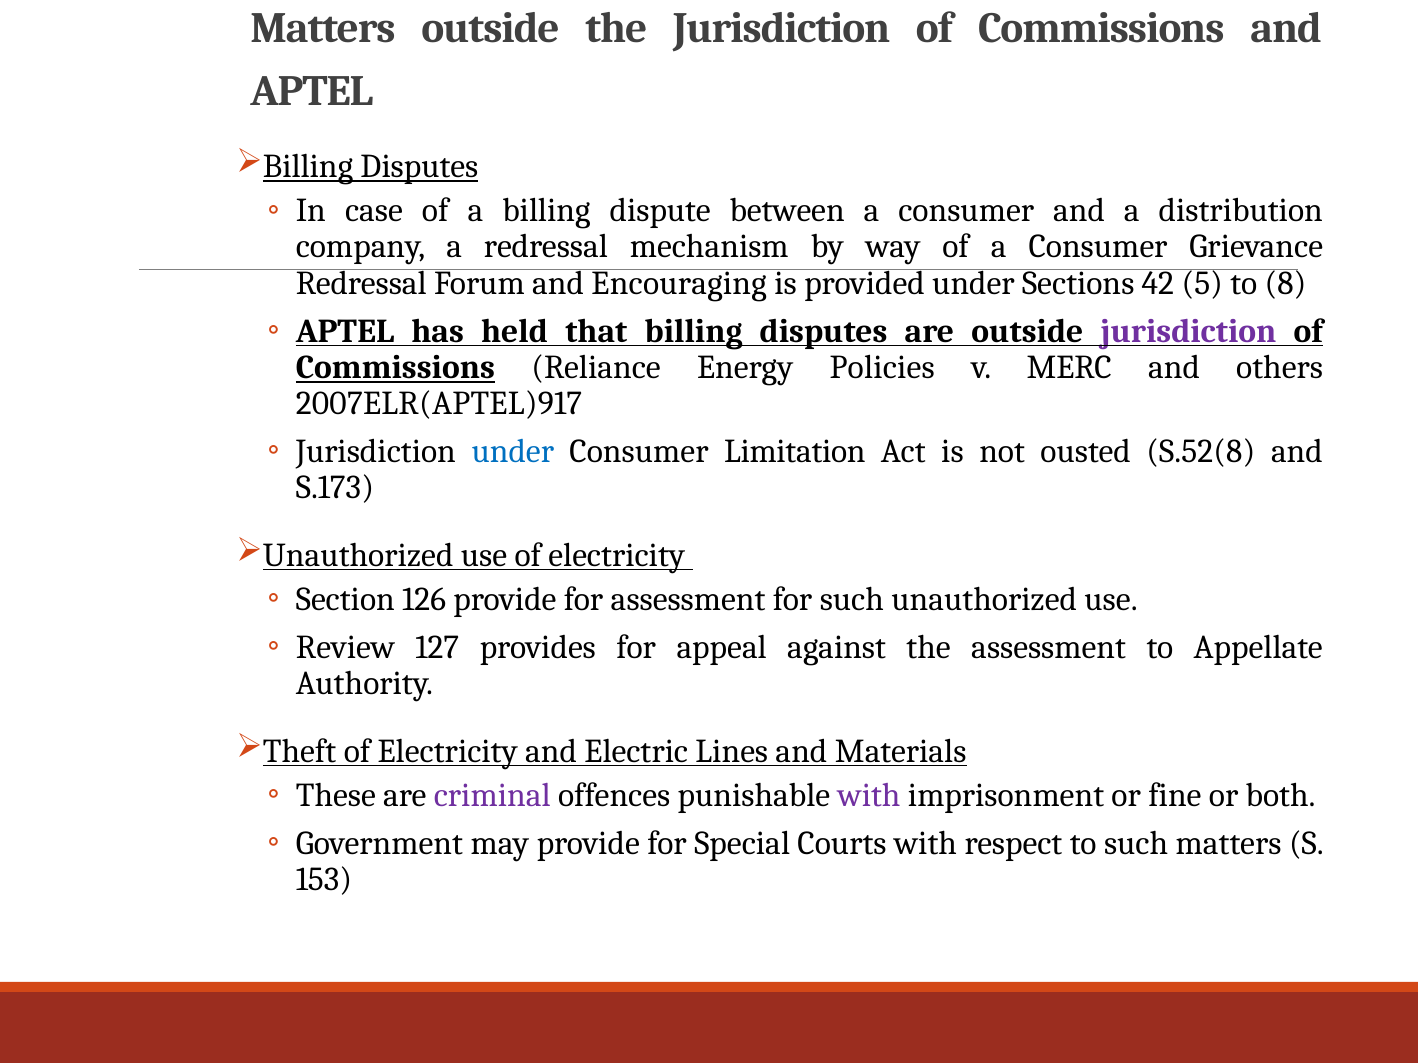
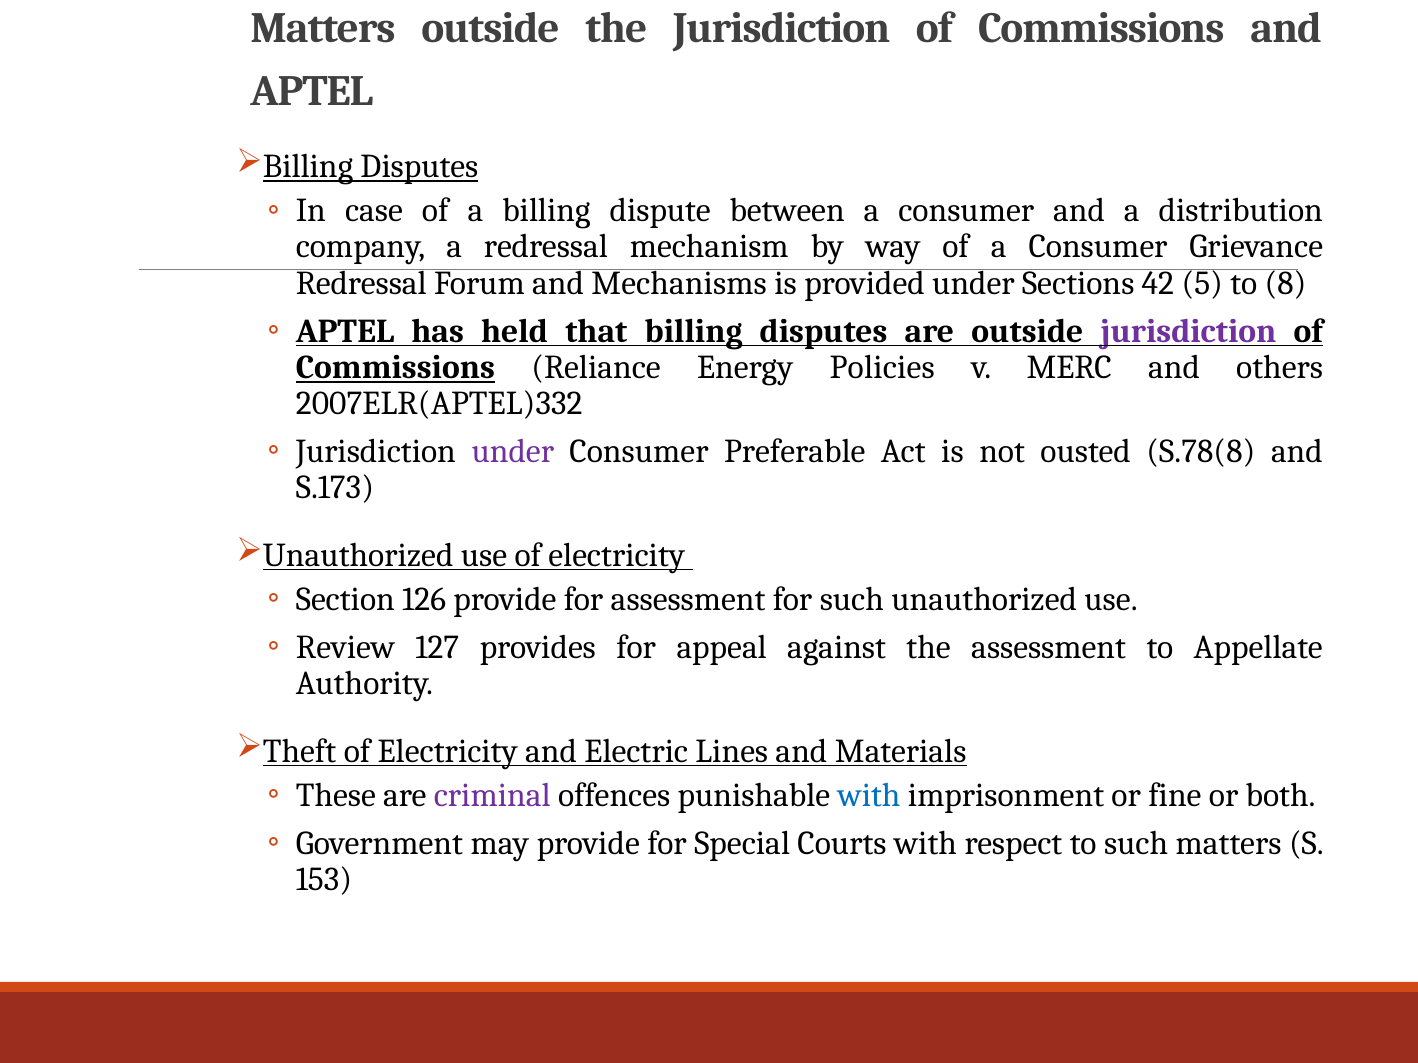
Encouraging: Encouraging -> Mechanisms (679, 283)
2007ELR(APTEL)917: 2007ELR(APTEL)917 -> 2007ELR(APTEL)332 (439, 404)
under colour: blue -> purple (513, 452)
Limitation: Limitation -> Preferable (795, 452)
S.52(8: S.52(8 -> S.78(8 (1201, 452)
with colour: purple -> blue (869, 795)
